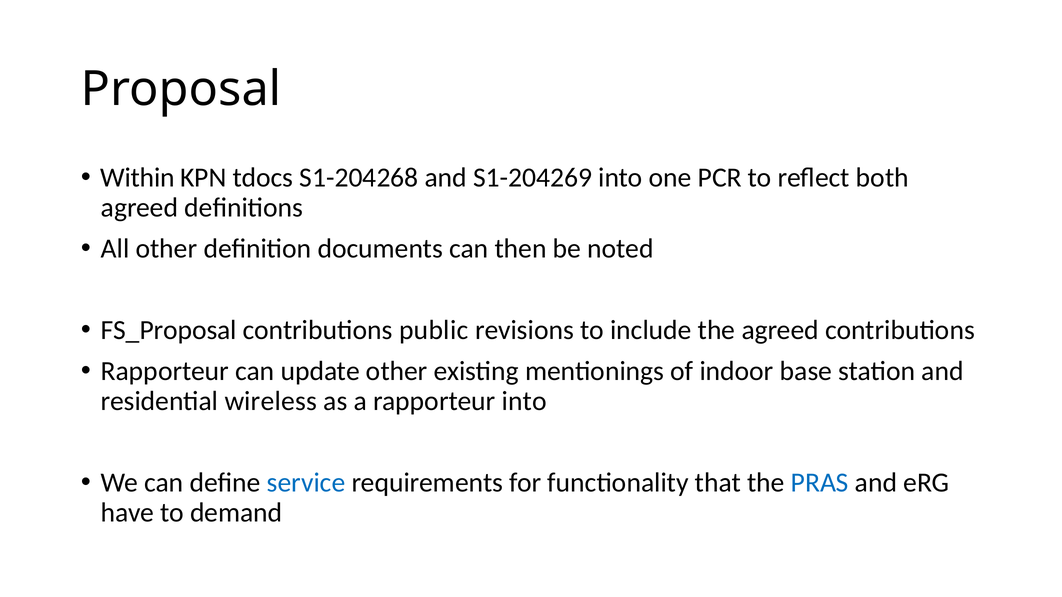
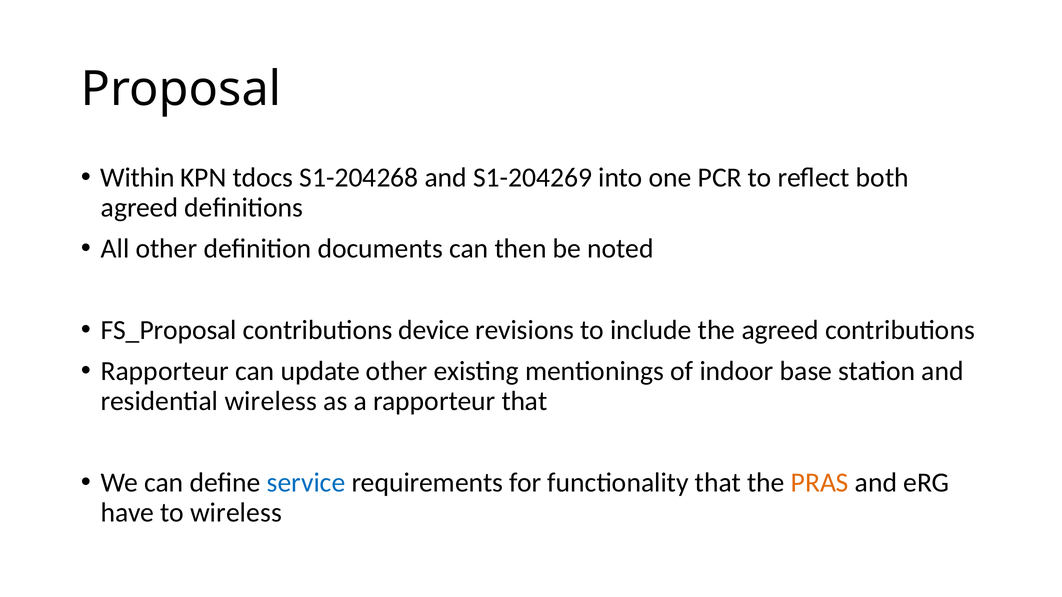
public: public -> device (434, 330)
rapporteur into: into -> that (524, 401)
PRAS colour: blue -> orange (820, 483)
to demand: demand -> wireless (236, 513)
